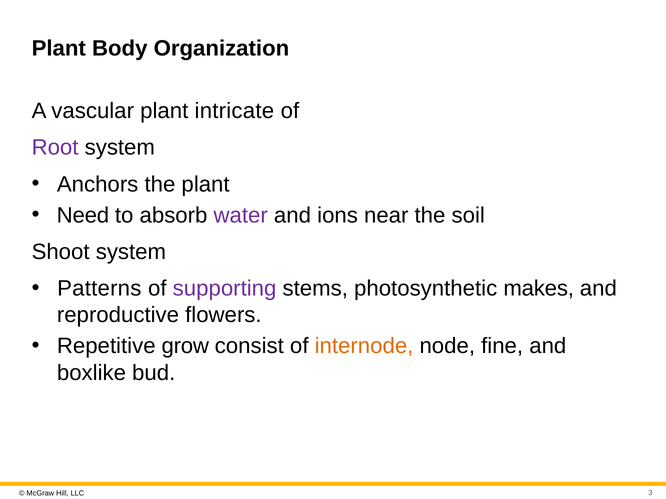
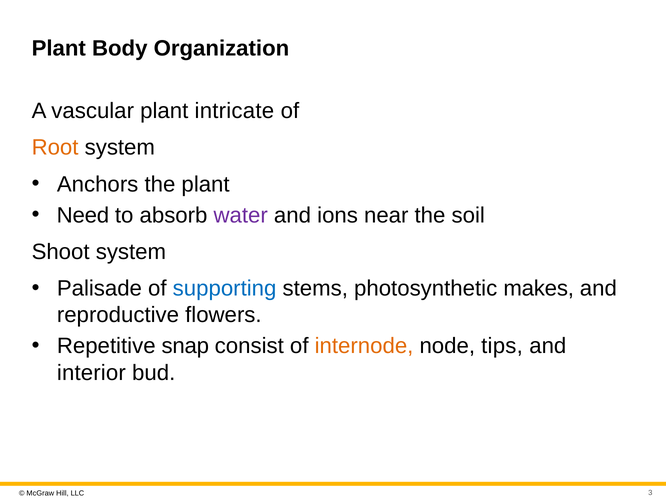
Root colour: purple -> orange (55, 148)
Patterns: Patterns -> Palisade (99, 289)
supporting colour: purple -> blue (225, 289)
grow: grow -> snap (185, 346)
fine: fine -> tips (502, 346)
boxlike: boxlike -> interior (91, 373)
